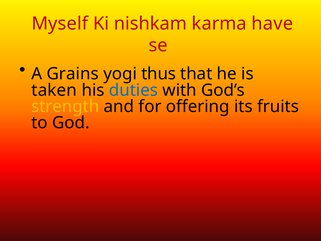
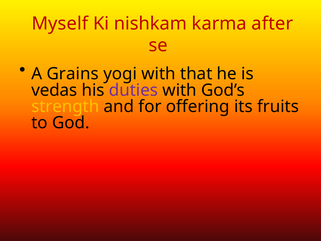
have: have -> after (272, 23)
yogi thus: thus -> with (159, 74)
taken: taken -> vedas (54, 90)
duties colour: blue -> purple (133, 90)
